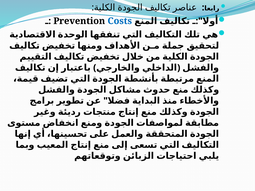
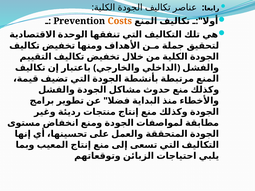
Costs colour: blue -> orange (120, 21)
